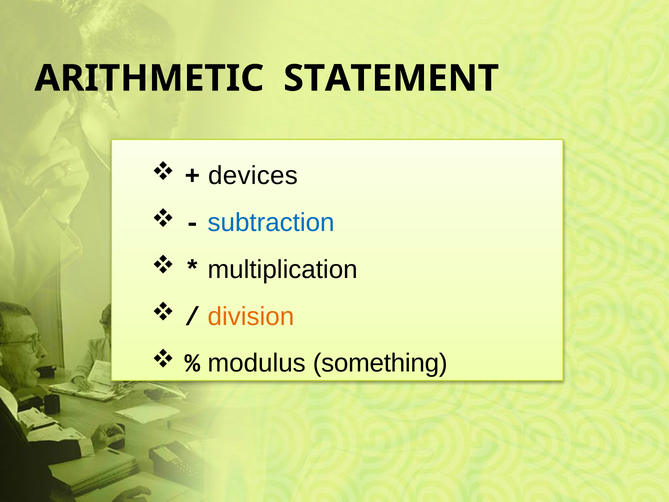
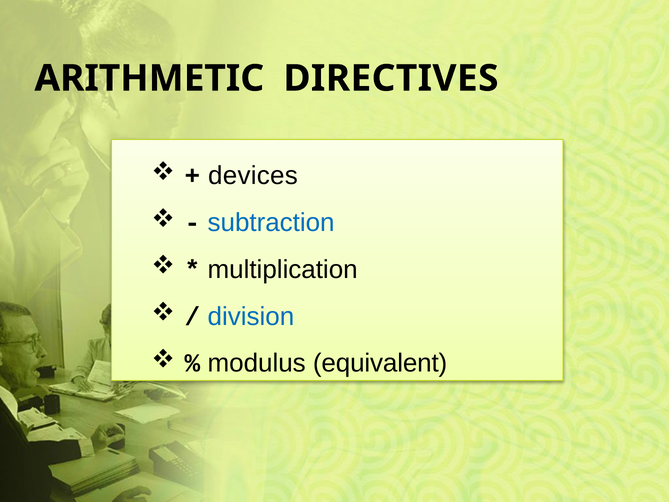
STATEMENT: STATEMENT -> DIRECTIVES (391, 78)
division colour: orange -> blue (251, 316)
something: something -> equivalent (380, 363)
